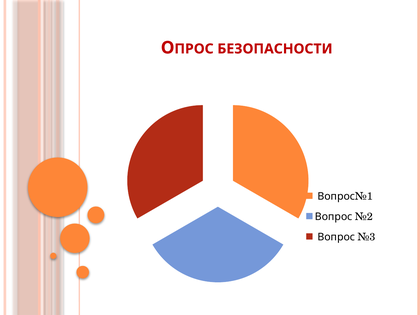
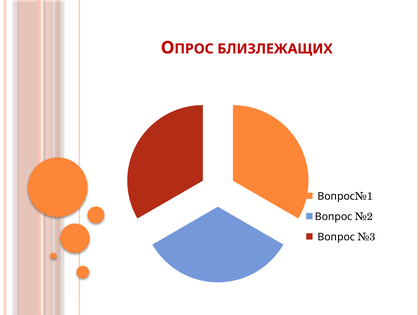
БЕЗОПАСНОСТИ: БЕЗОПАСНОСТИ -> БЛИЗЛЕЖАЩИХ (275, 49)
